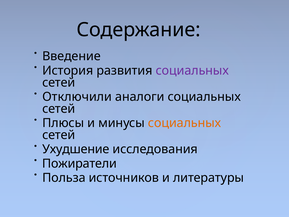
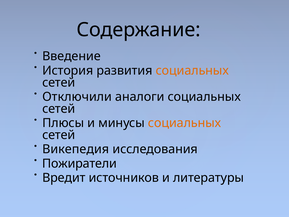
социальных colour: purple -> orange (192, 70)
Ухудшение: Ухудшение -> Викепедия (76, 149)
Польза: Польза -> Вредит (64, 178)
